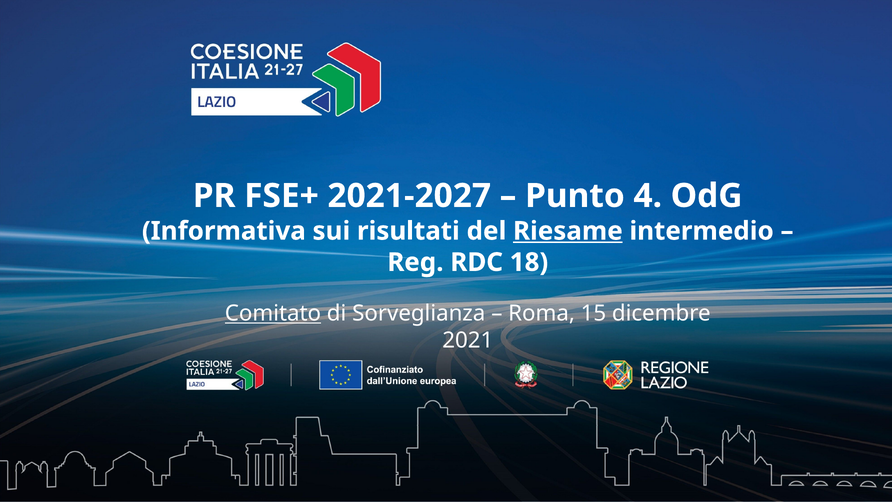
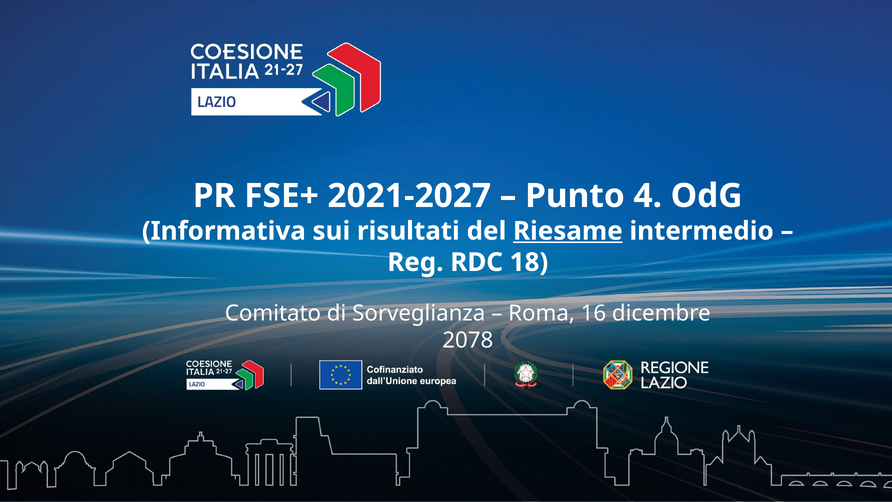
Comitato underline: present -> none (273, 313)
15: 15 -> 16 (593, 313)
2021: 2021 -> 2078 (468, 340)
